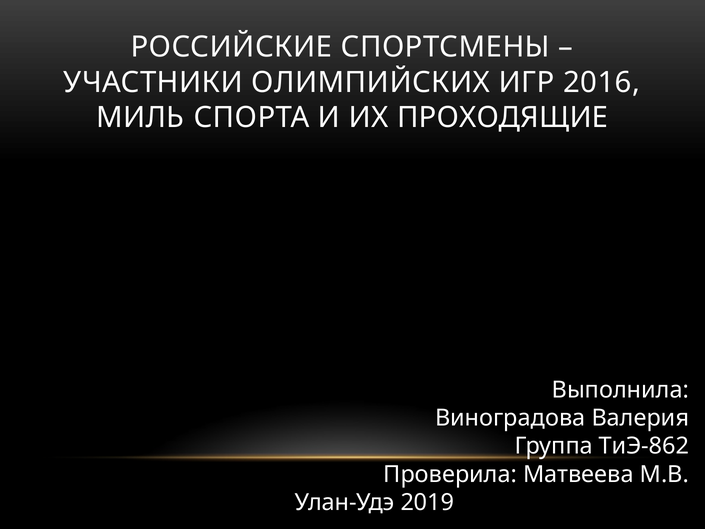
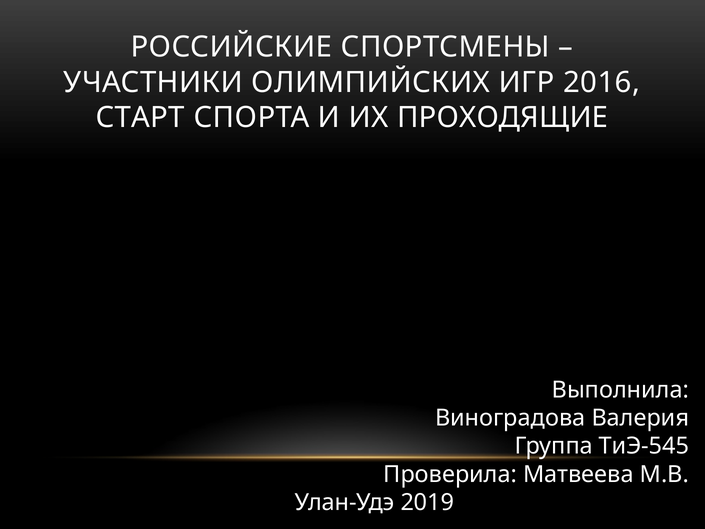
МИЛЬ: МИЛЬ -> СТАРТ (140, 118)
ТиЭ-862: ТиЭ-862 -> ТиЭ-545 (644, 446)
